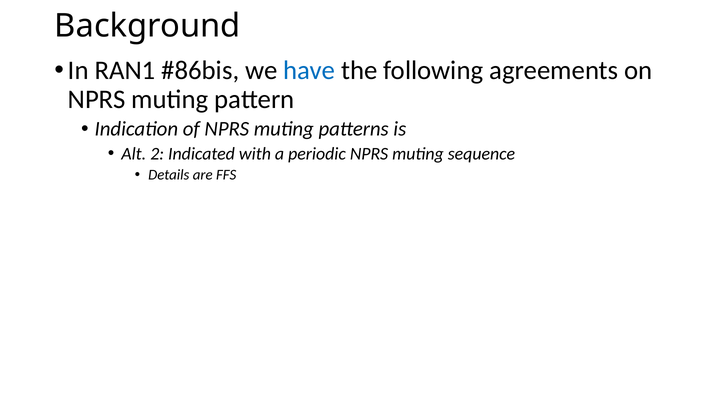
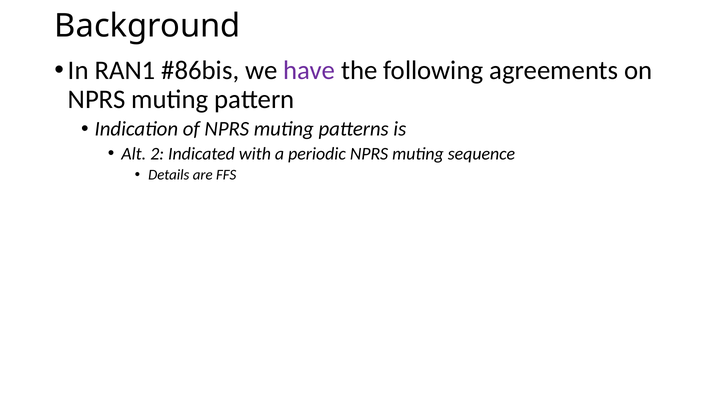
have colour: blue -> purple (309, 70)
